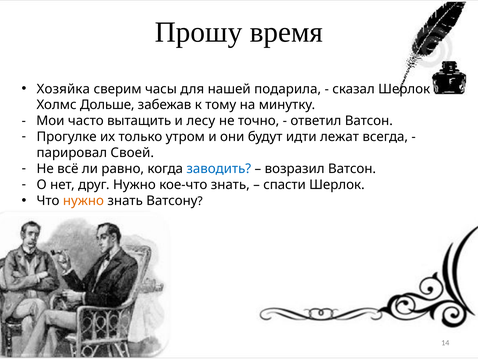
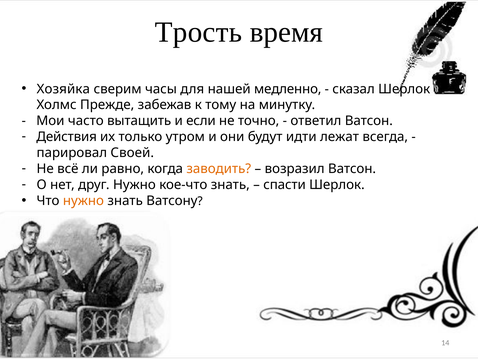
Прошу: Прошу -> Трость (198, 32)
подарила: подарила -> медленно (288, 89)
Дольше: Дольше -> Прежде (107, 105)
лесу: лесу -> если (201, 121)
Прогулке: Прогулке -> Действия (67, 137)
заводить colour: blue -> orange (219, 169)
